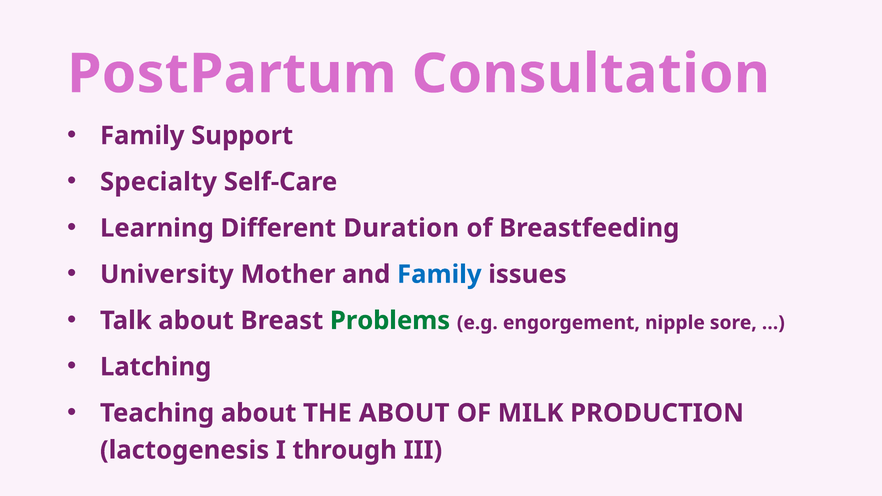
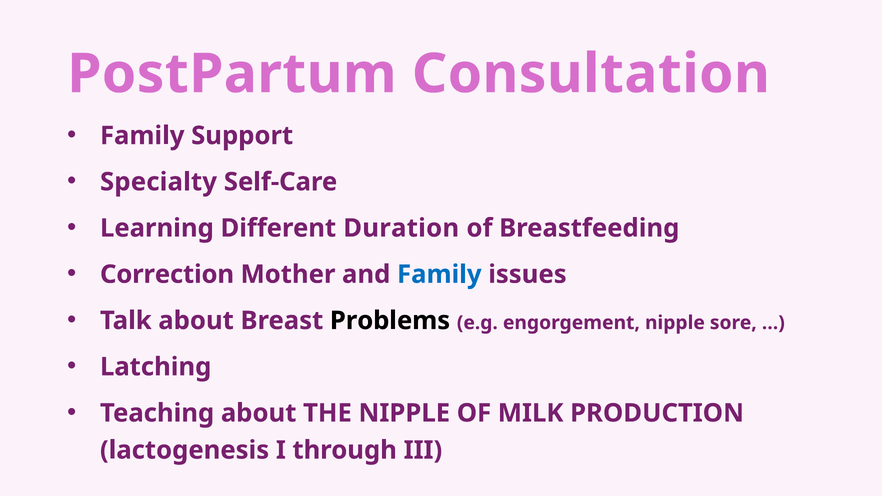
University: University -> Correction (167, 274)
Problems colour: green -> black (390, 321)
THE ABOUT: ABOUT -> NIPPLE (404, 413)
